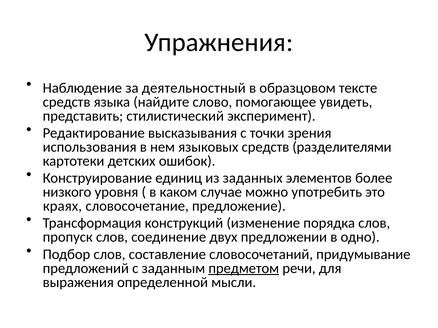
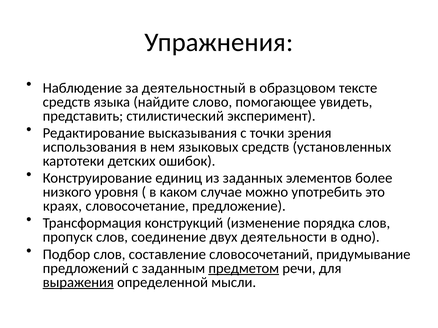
разделителями: разделителями -> установленных (342, 147)
предложении: предложении -> деятельности (284, 238)
выражения underline: none -> present (78, 283)
